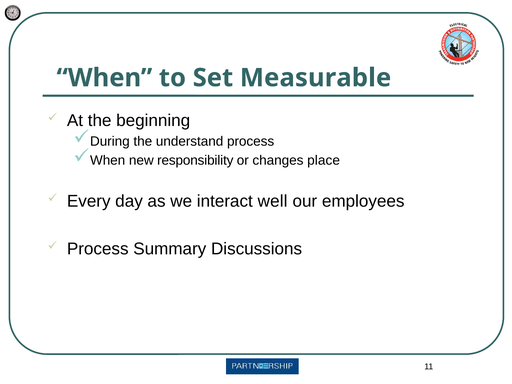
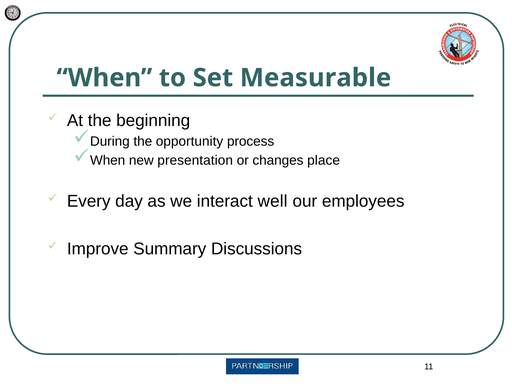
understand: understand -> opportunity (190, 141)
responsibility: responsibility -> presentation (195, 160)
Process: Process -> Improve (98, 249)
